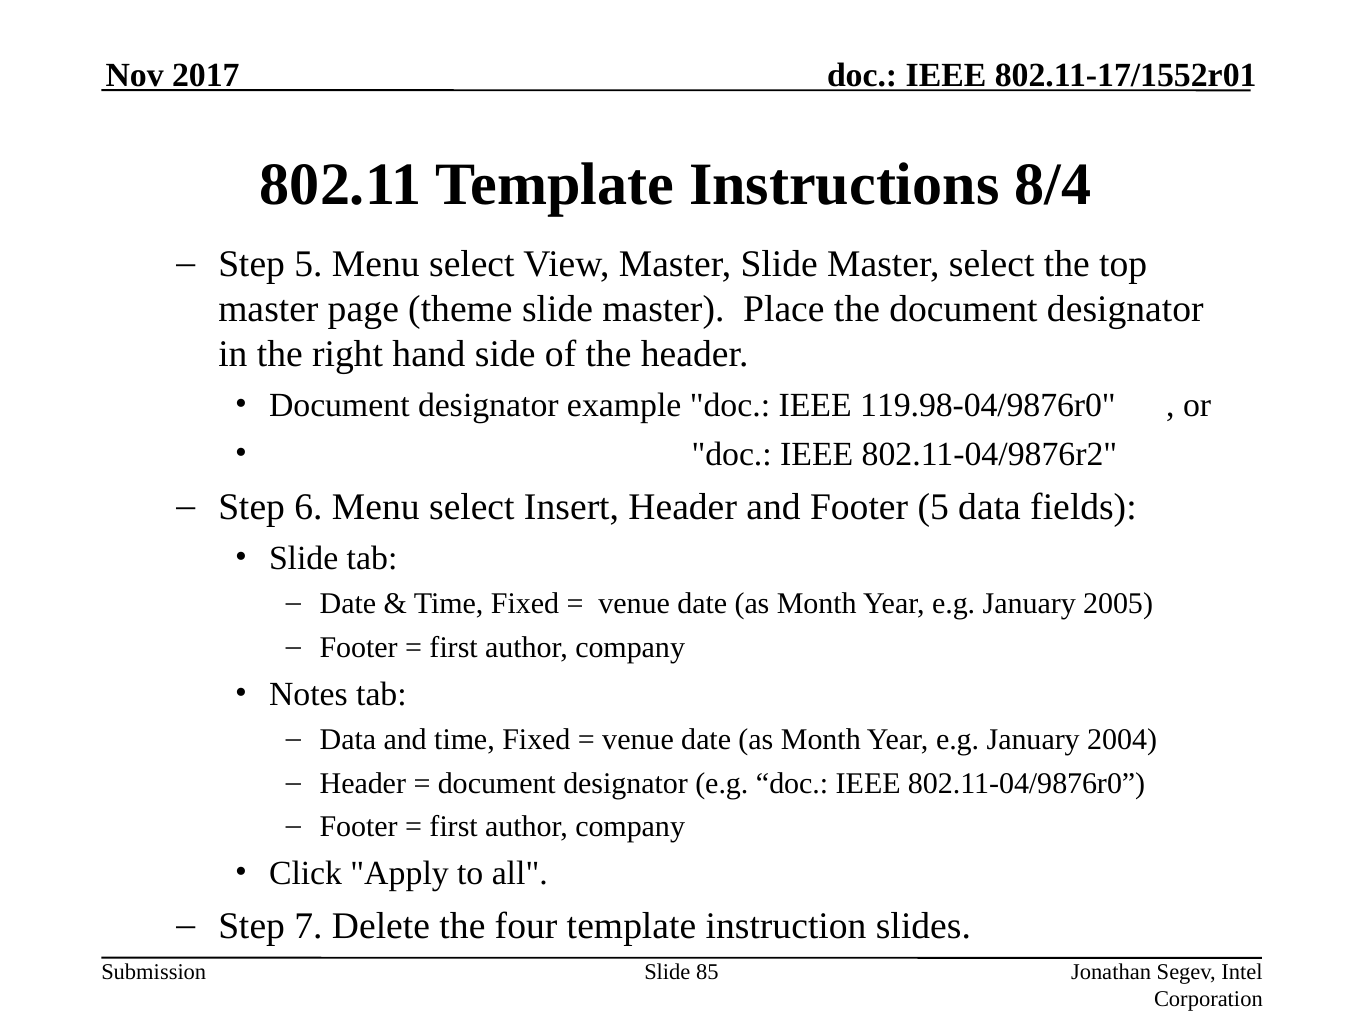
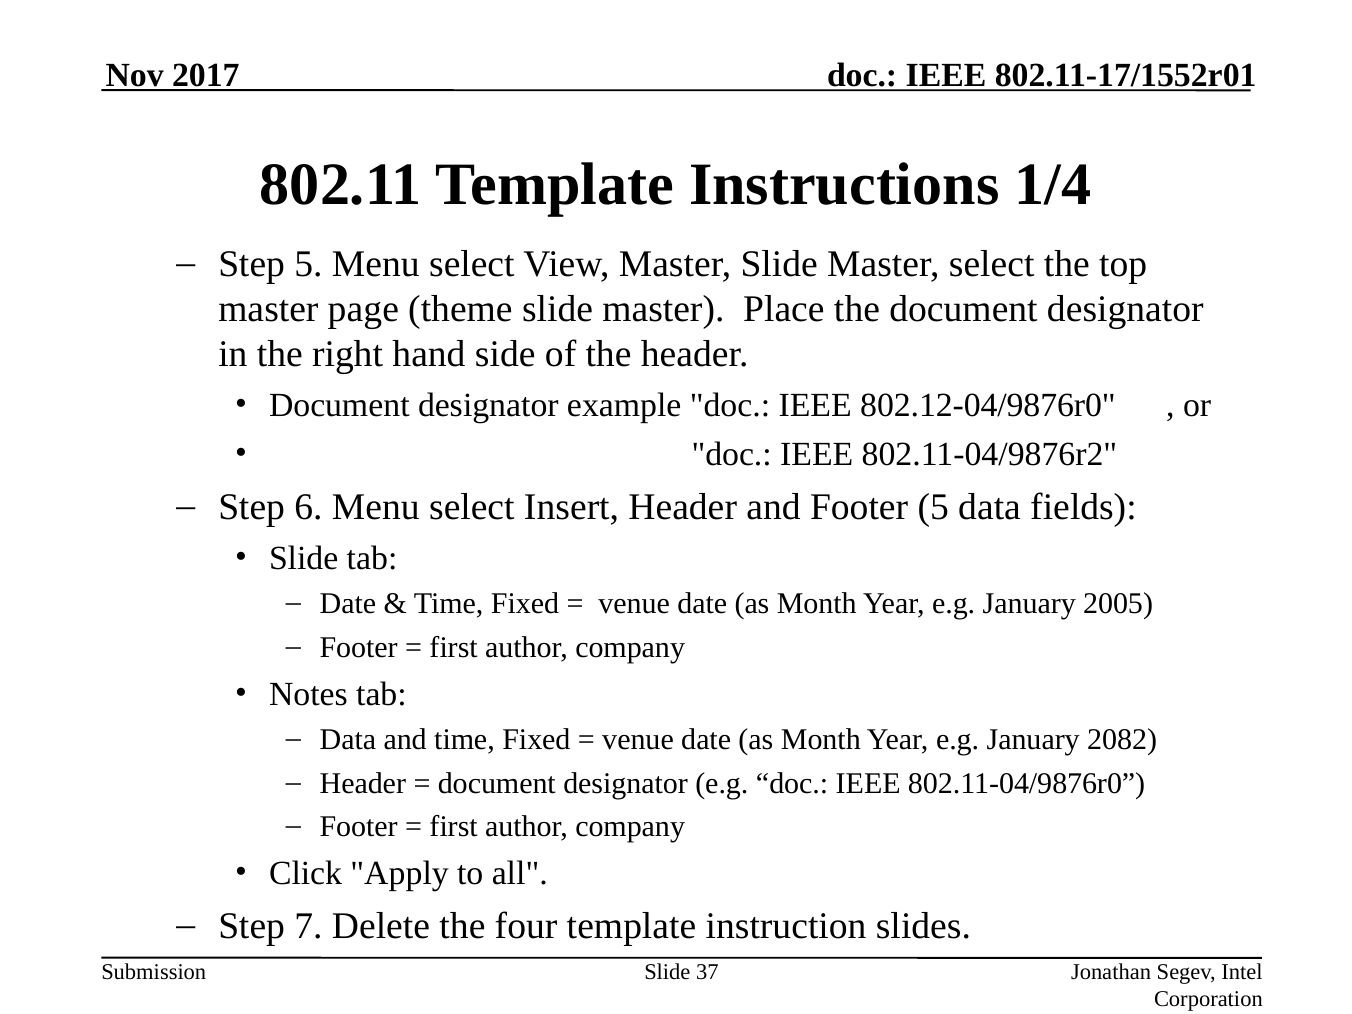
8/4: 8/4 -> 1/4 (1053, 184)
119.98-04/9876r0: 119.98-04/9876r0 -> 802.12-04/9876r0 (988, 406)
2004: 2004 -> 2082 (1122, 740)
85: 85 -> 37 (707, 973)
